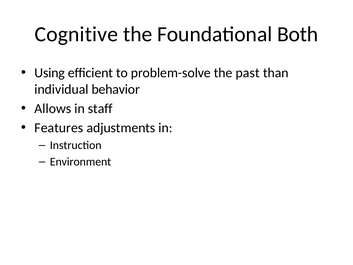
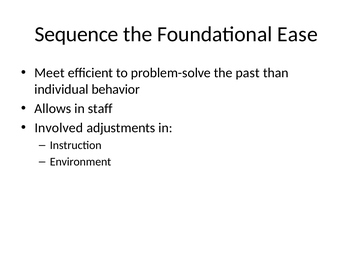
Cognitive: Cognitive -> Sequence (76, 34)
Both: Both -> Ease (297, 34)
Using: Using -> Meet (50, 73)
Features: Features -> Involved (59, 128)
